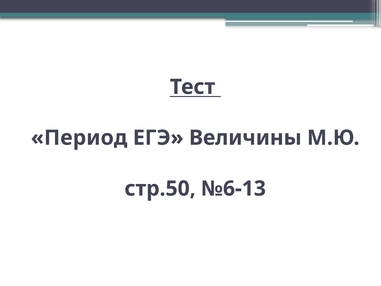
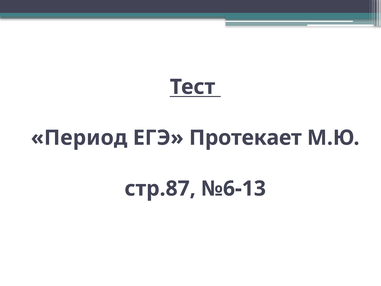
Величины: Величины -> Протекает (245, 138)
стр.50: стр.50 -> стр.87 (160, 188)
